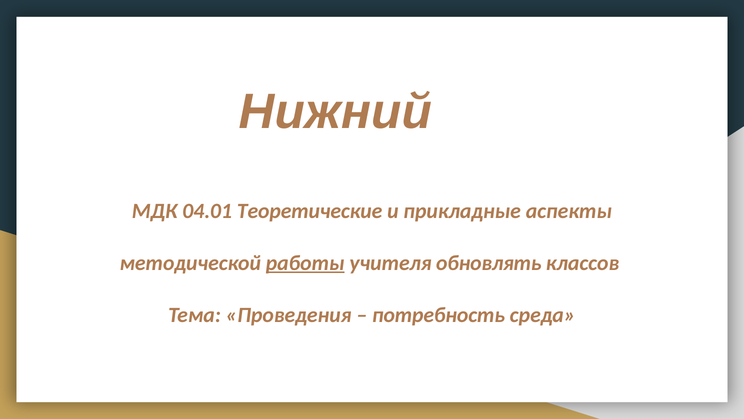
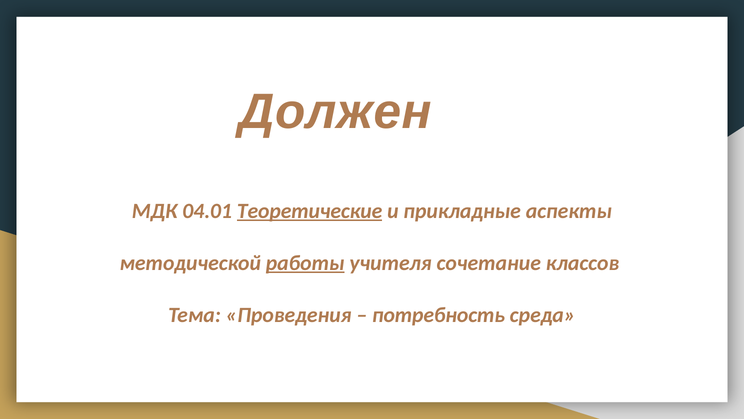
Нижний: Нижний -> Должен (335, 112)
Теоретические underline: none -> present (310, 211)
обновлять: обновлять -> сочетание (489, 263)
